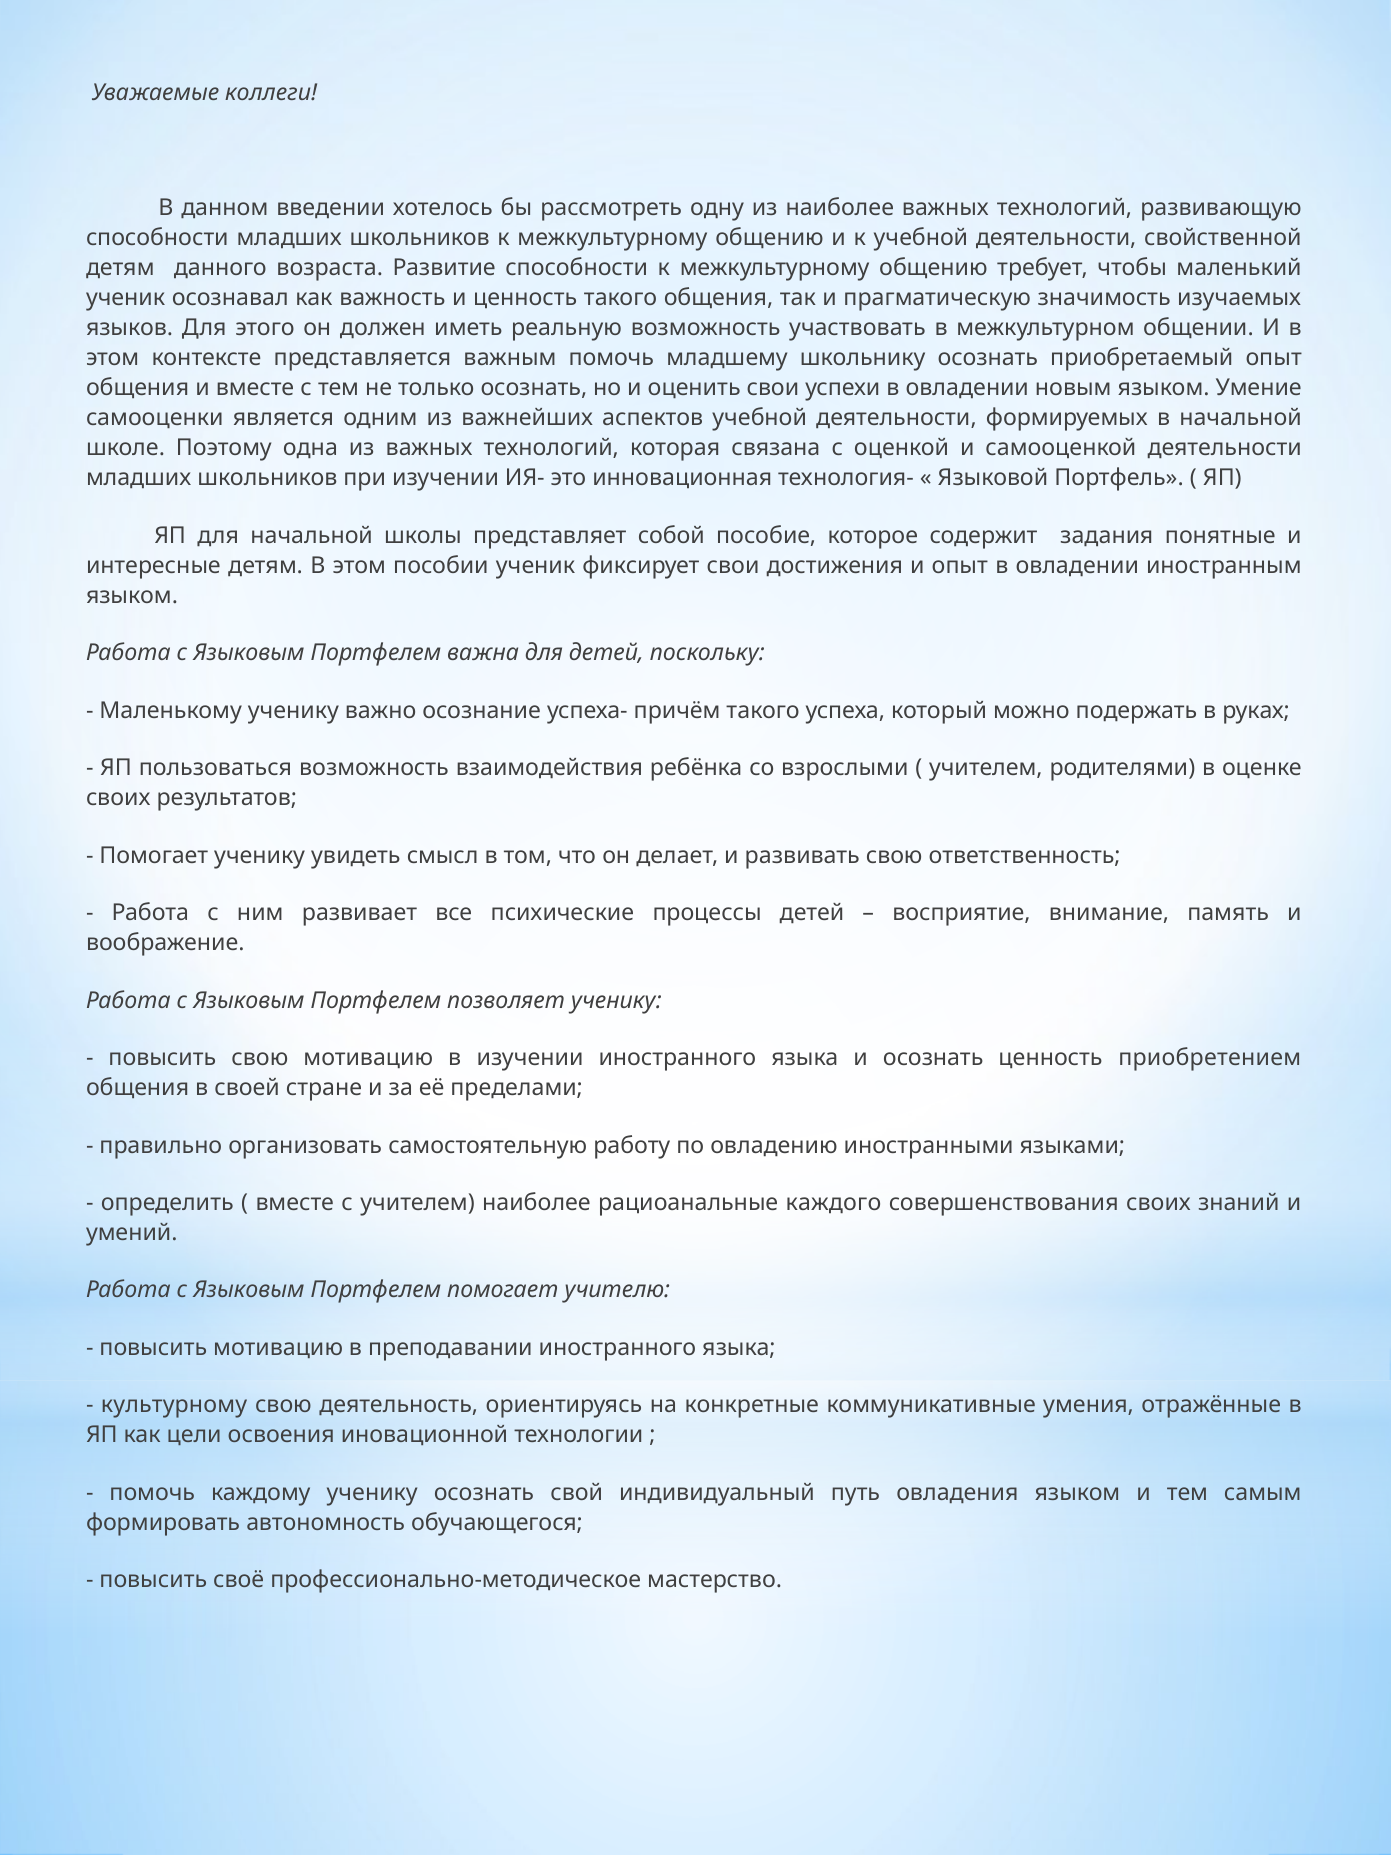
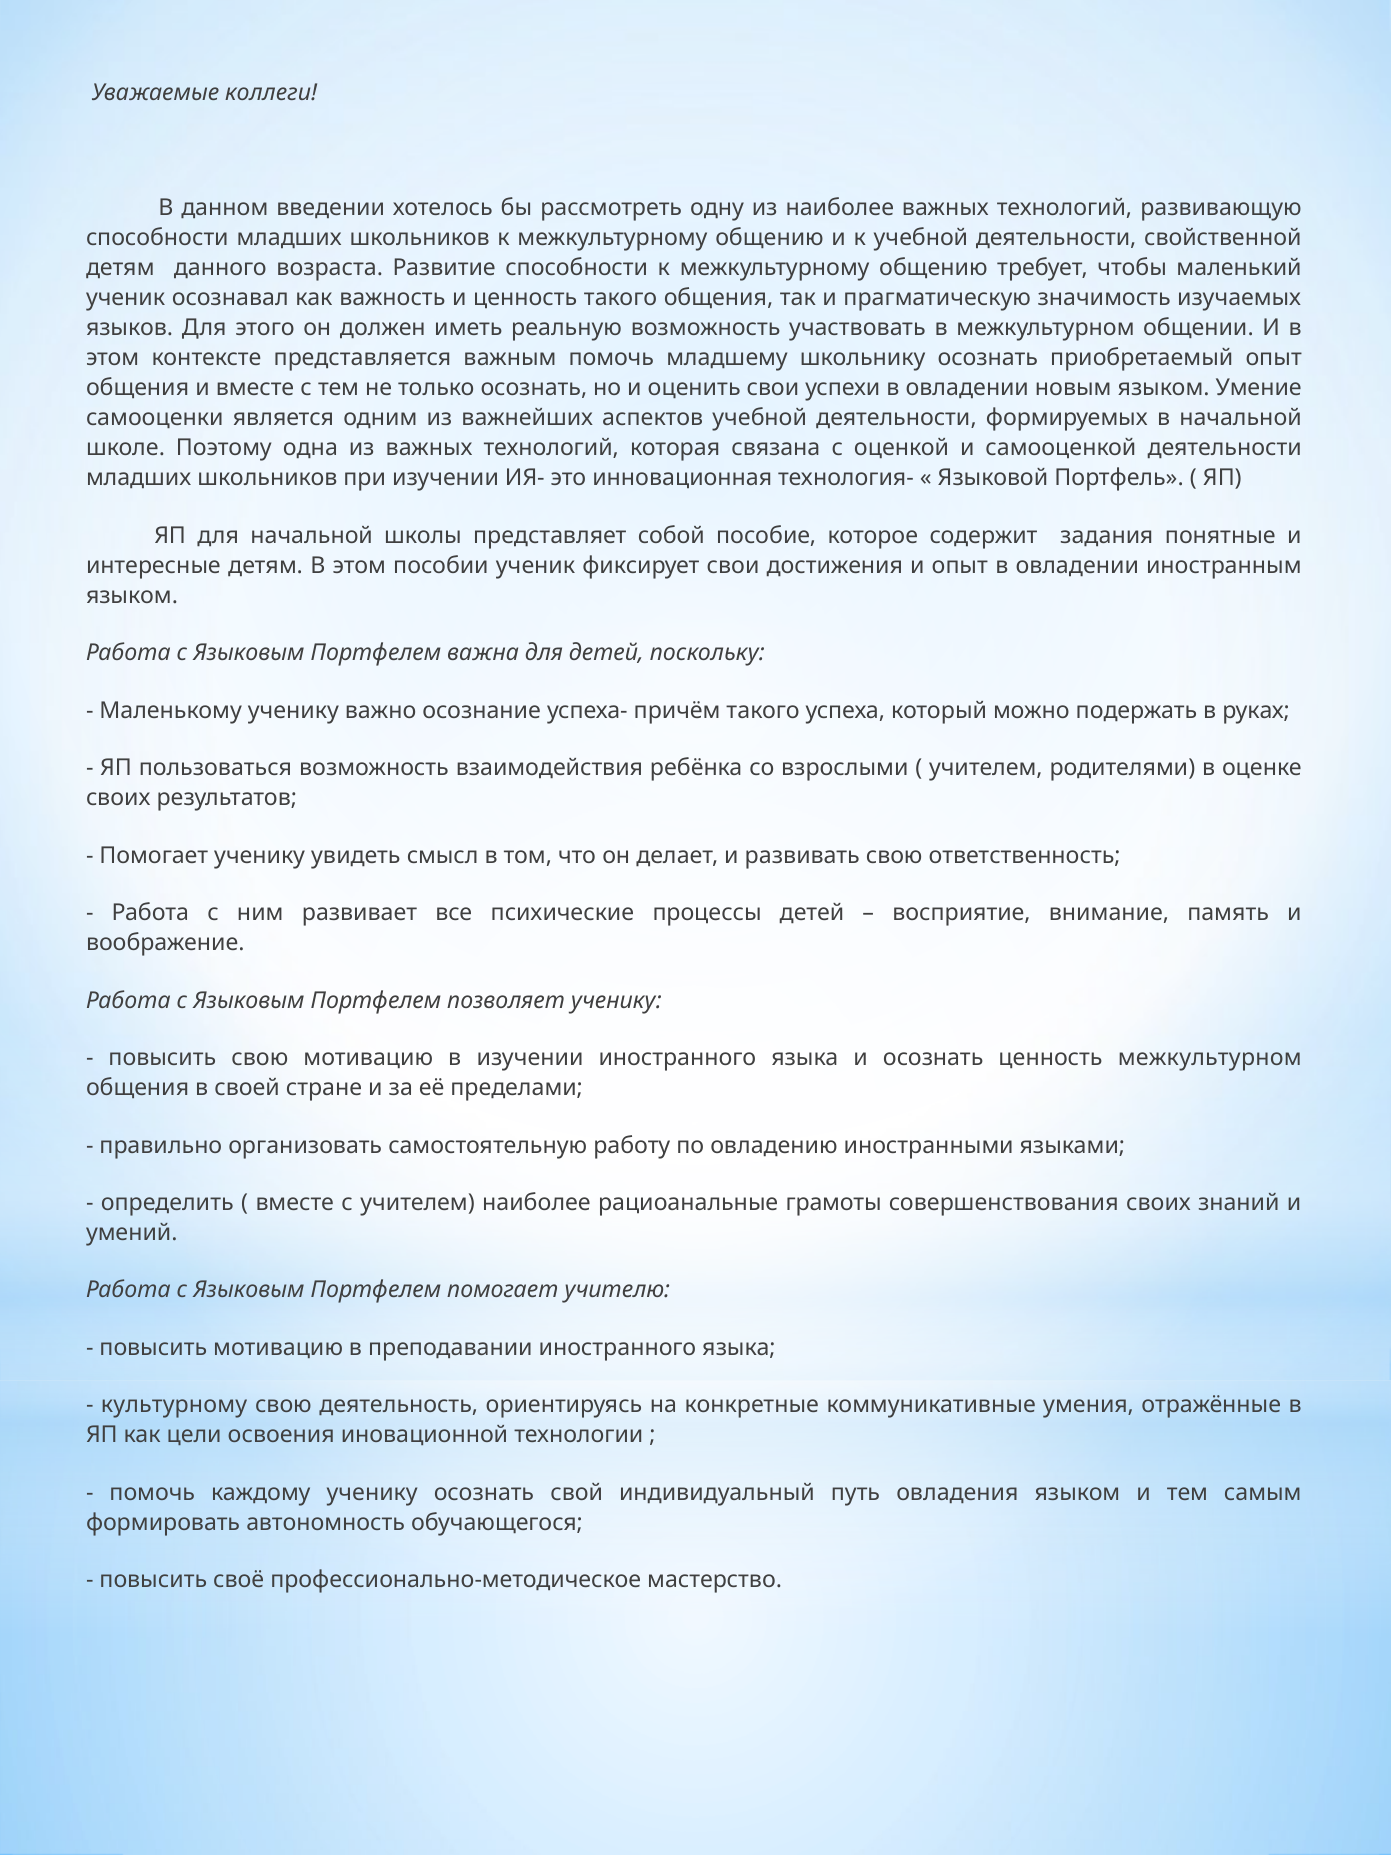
ценность приобретением: приобретением -> межкультурном (1210, 1058)
каждого: каждого -> грамоты (834, 1203)
